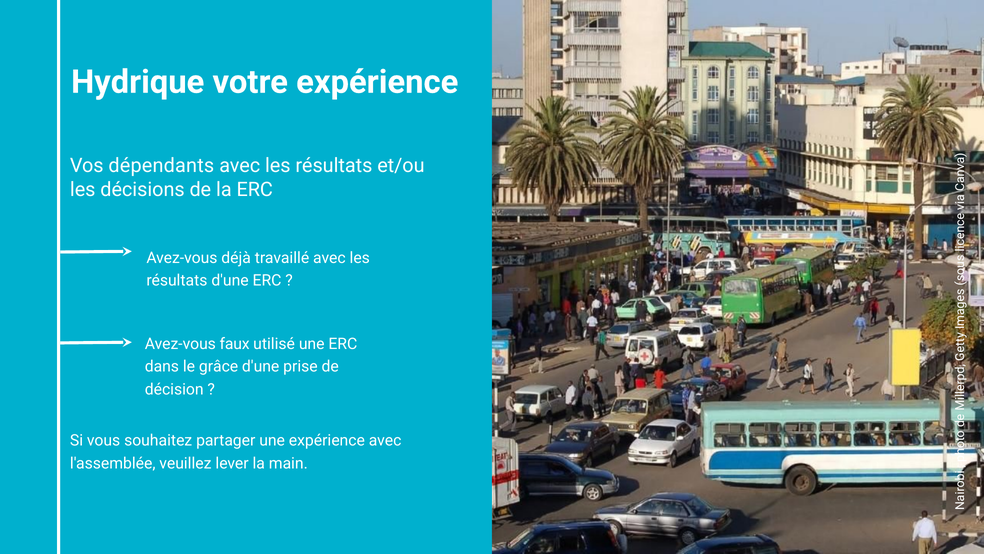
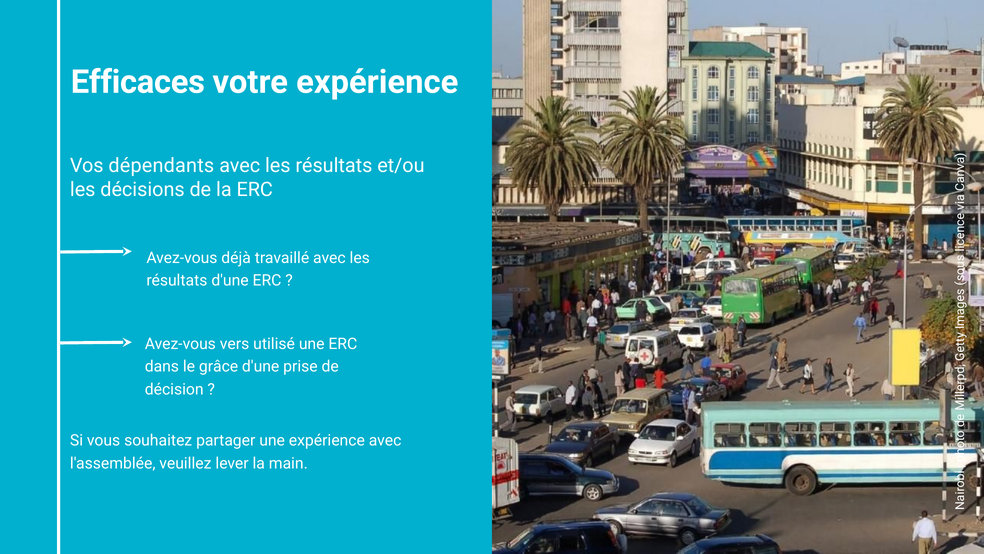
Hydrique: Hydrique -> Efficaces (138, 82)
faux: faux -> vers (235, 344)
